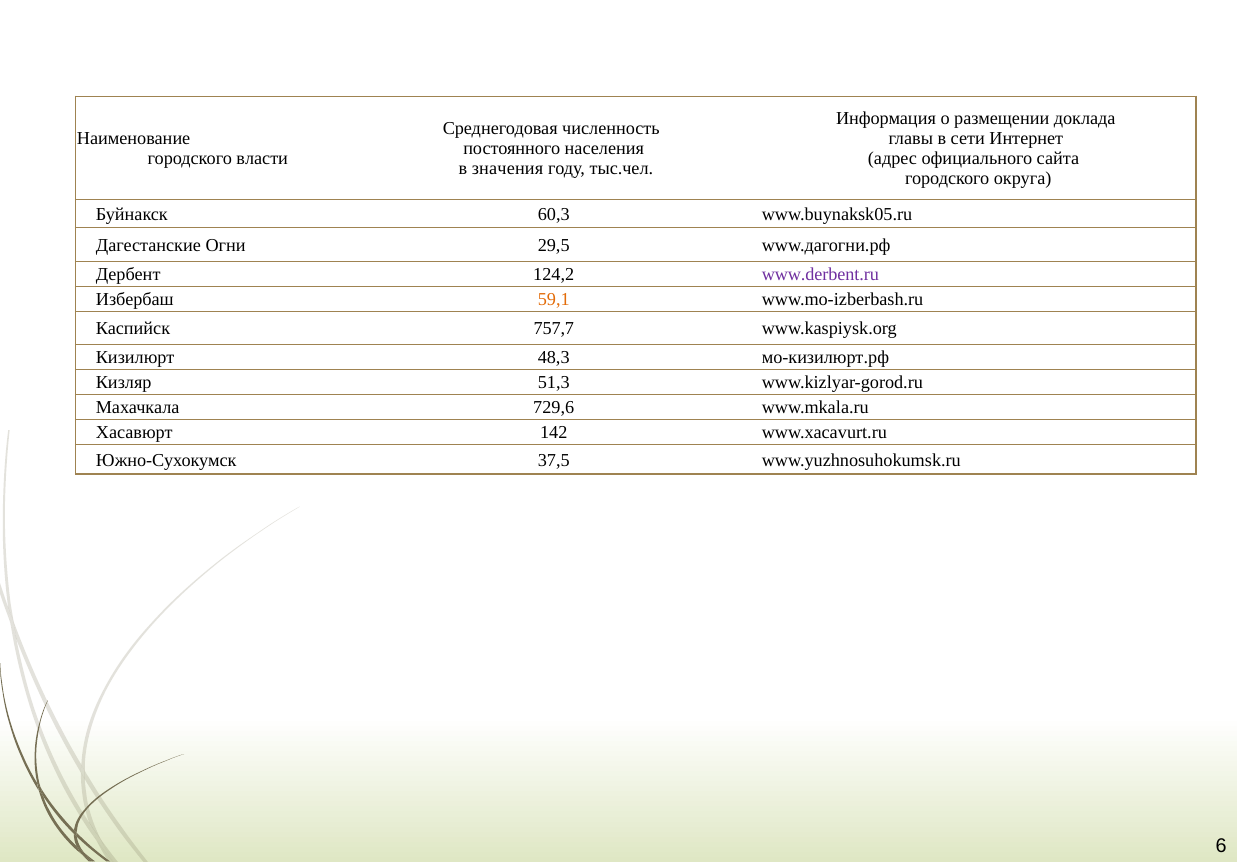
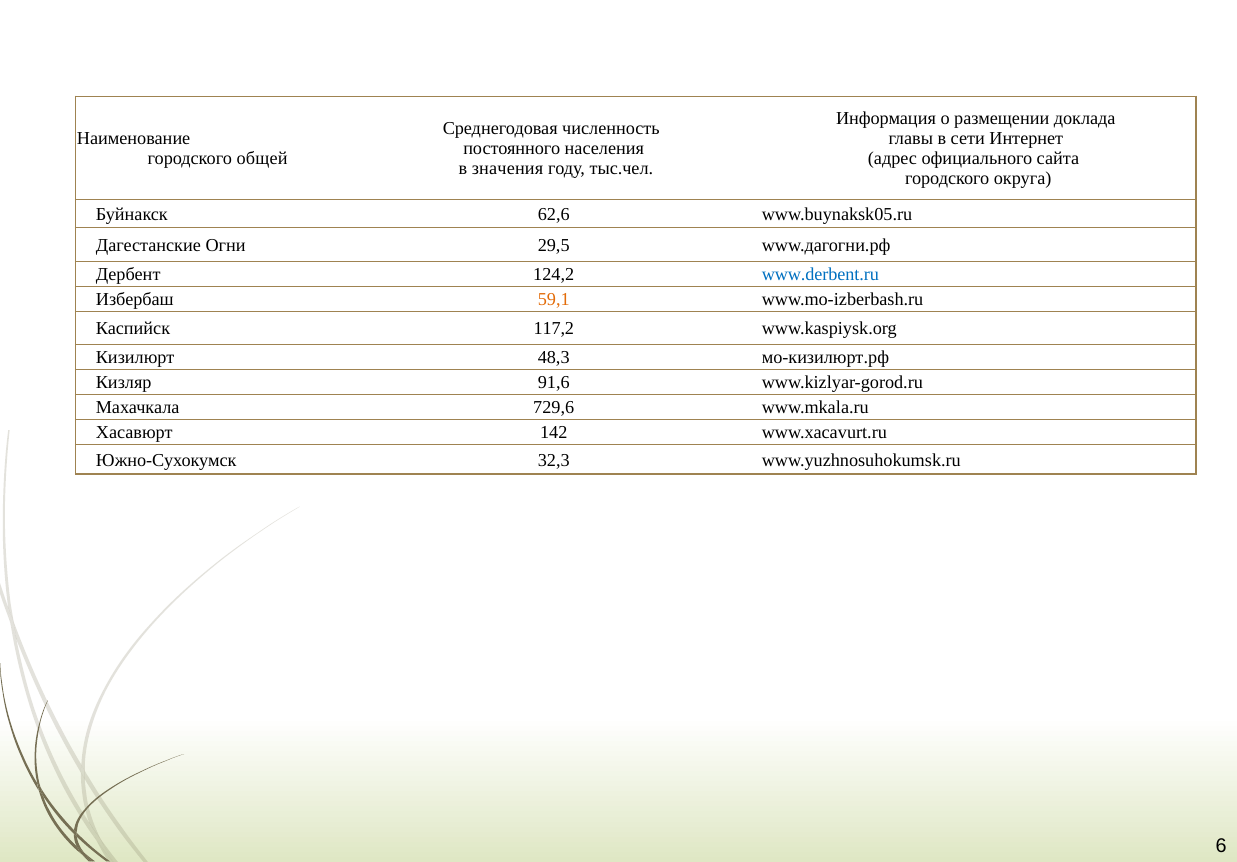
власти: власти -> общей (262, 159)
60,3: 60,3 -> 62,6 (554, 214)
www.derbent.ru colour: purple -> blue (820, 274)
757,7: 757,7 -> 117,2 (554, 329)
51,3: 51,3 -> 91,6 (554, 383)
37,5: 37,5 -> 32,3 (554, 460)
